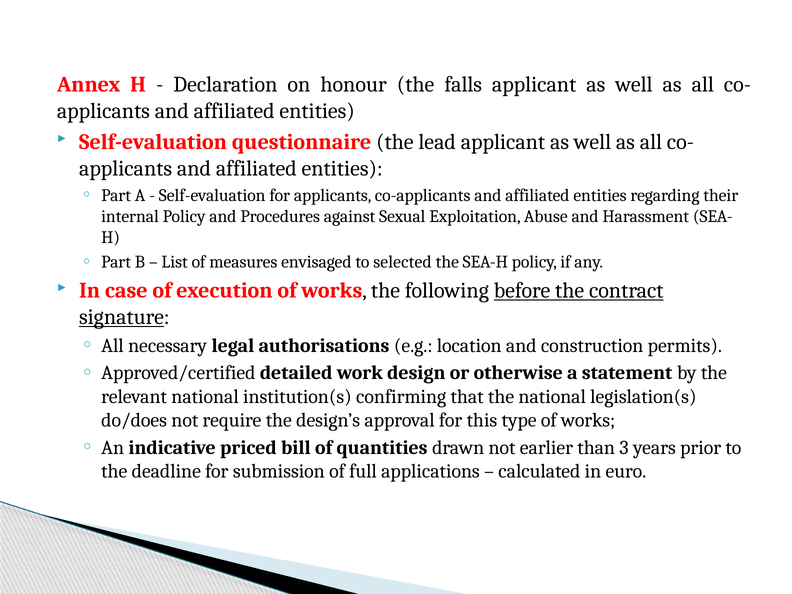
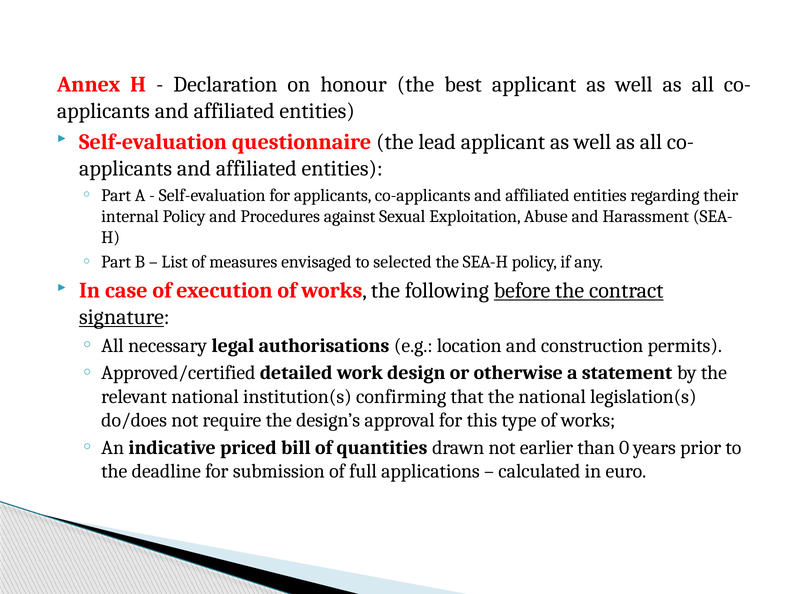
falls: falls -> best (463, 85)
3: 3 -> 0 (624, 448)
